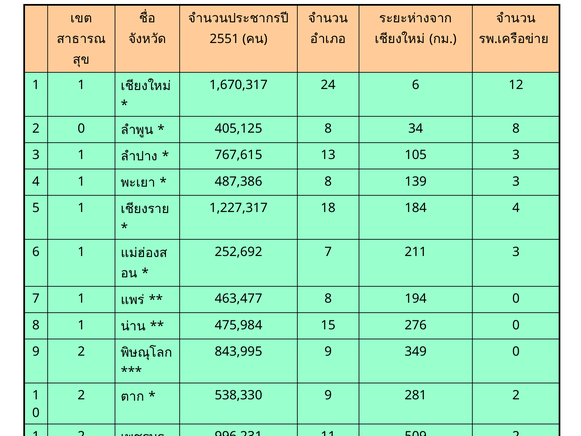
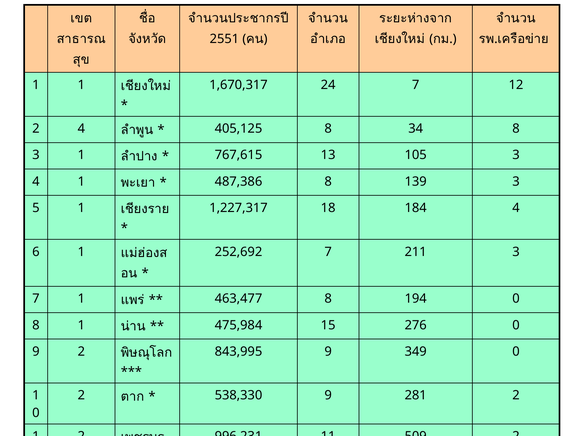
24 6: 6 -> 7 (416, 85)
2 0: 0 -> 4 (81, 129)
